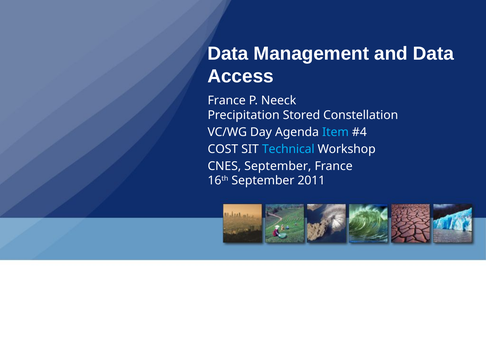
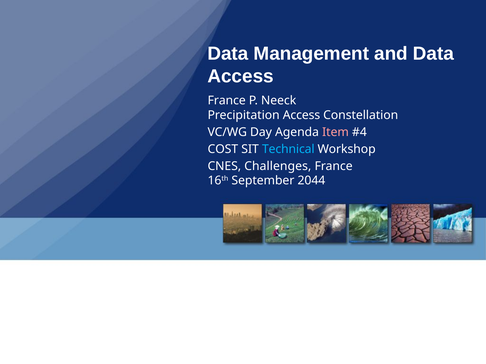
Precipitation Stored: Stored -> Access (301, 115)
Item colour: light blue -> pink (335, 132)
CNES September: September -> Challenges (278, 166)
2011: 2011 -> 2044 (311, 181)
